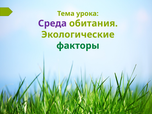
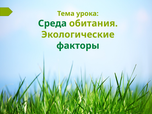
Среда colour: purple -> green (52, 23)
